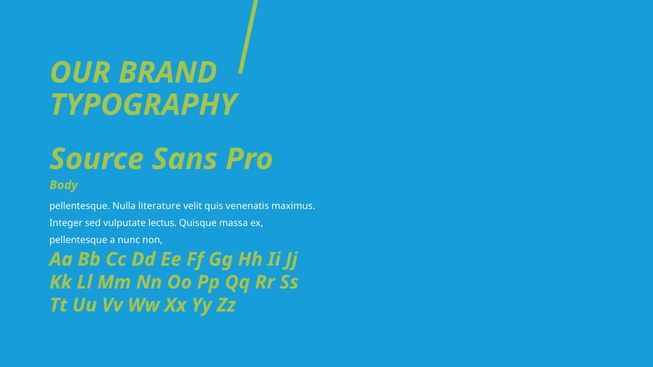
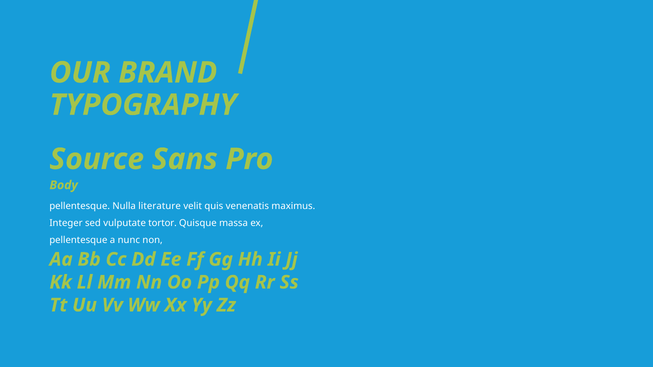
lectus: lectus -> tortor (163, 223)
